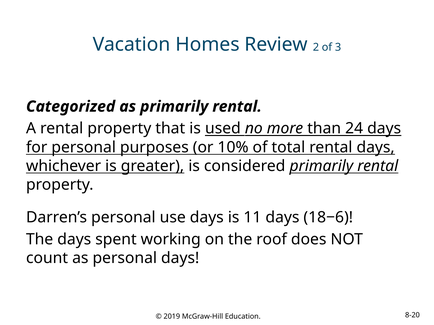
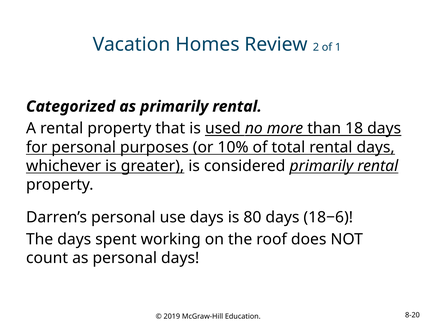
3: 3 -> 1 (338, 47)
24: 24 -> 18 (354, 129)
11: 11 -> 80 (252, 218)
